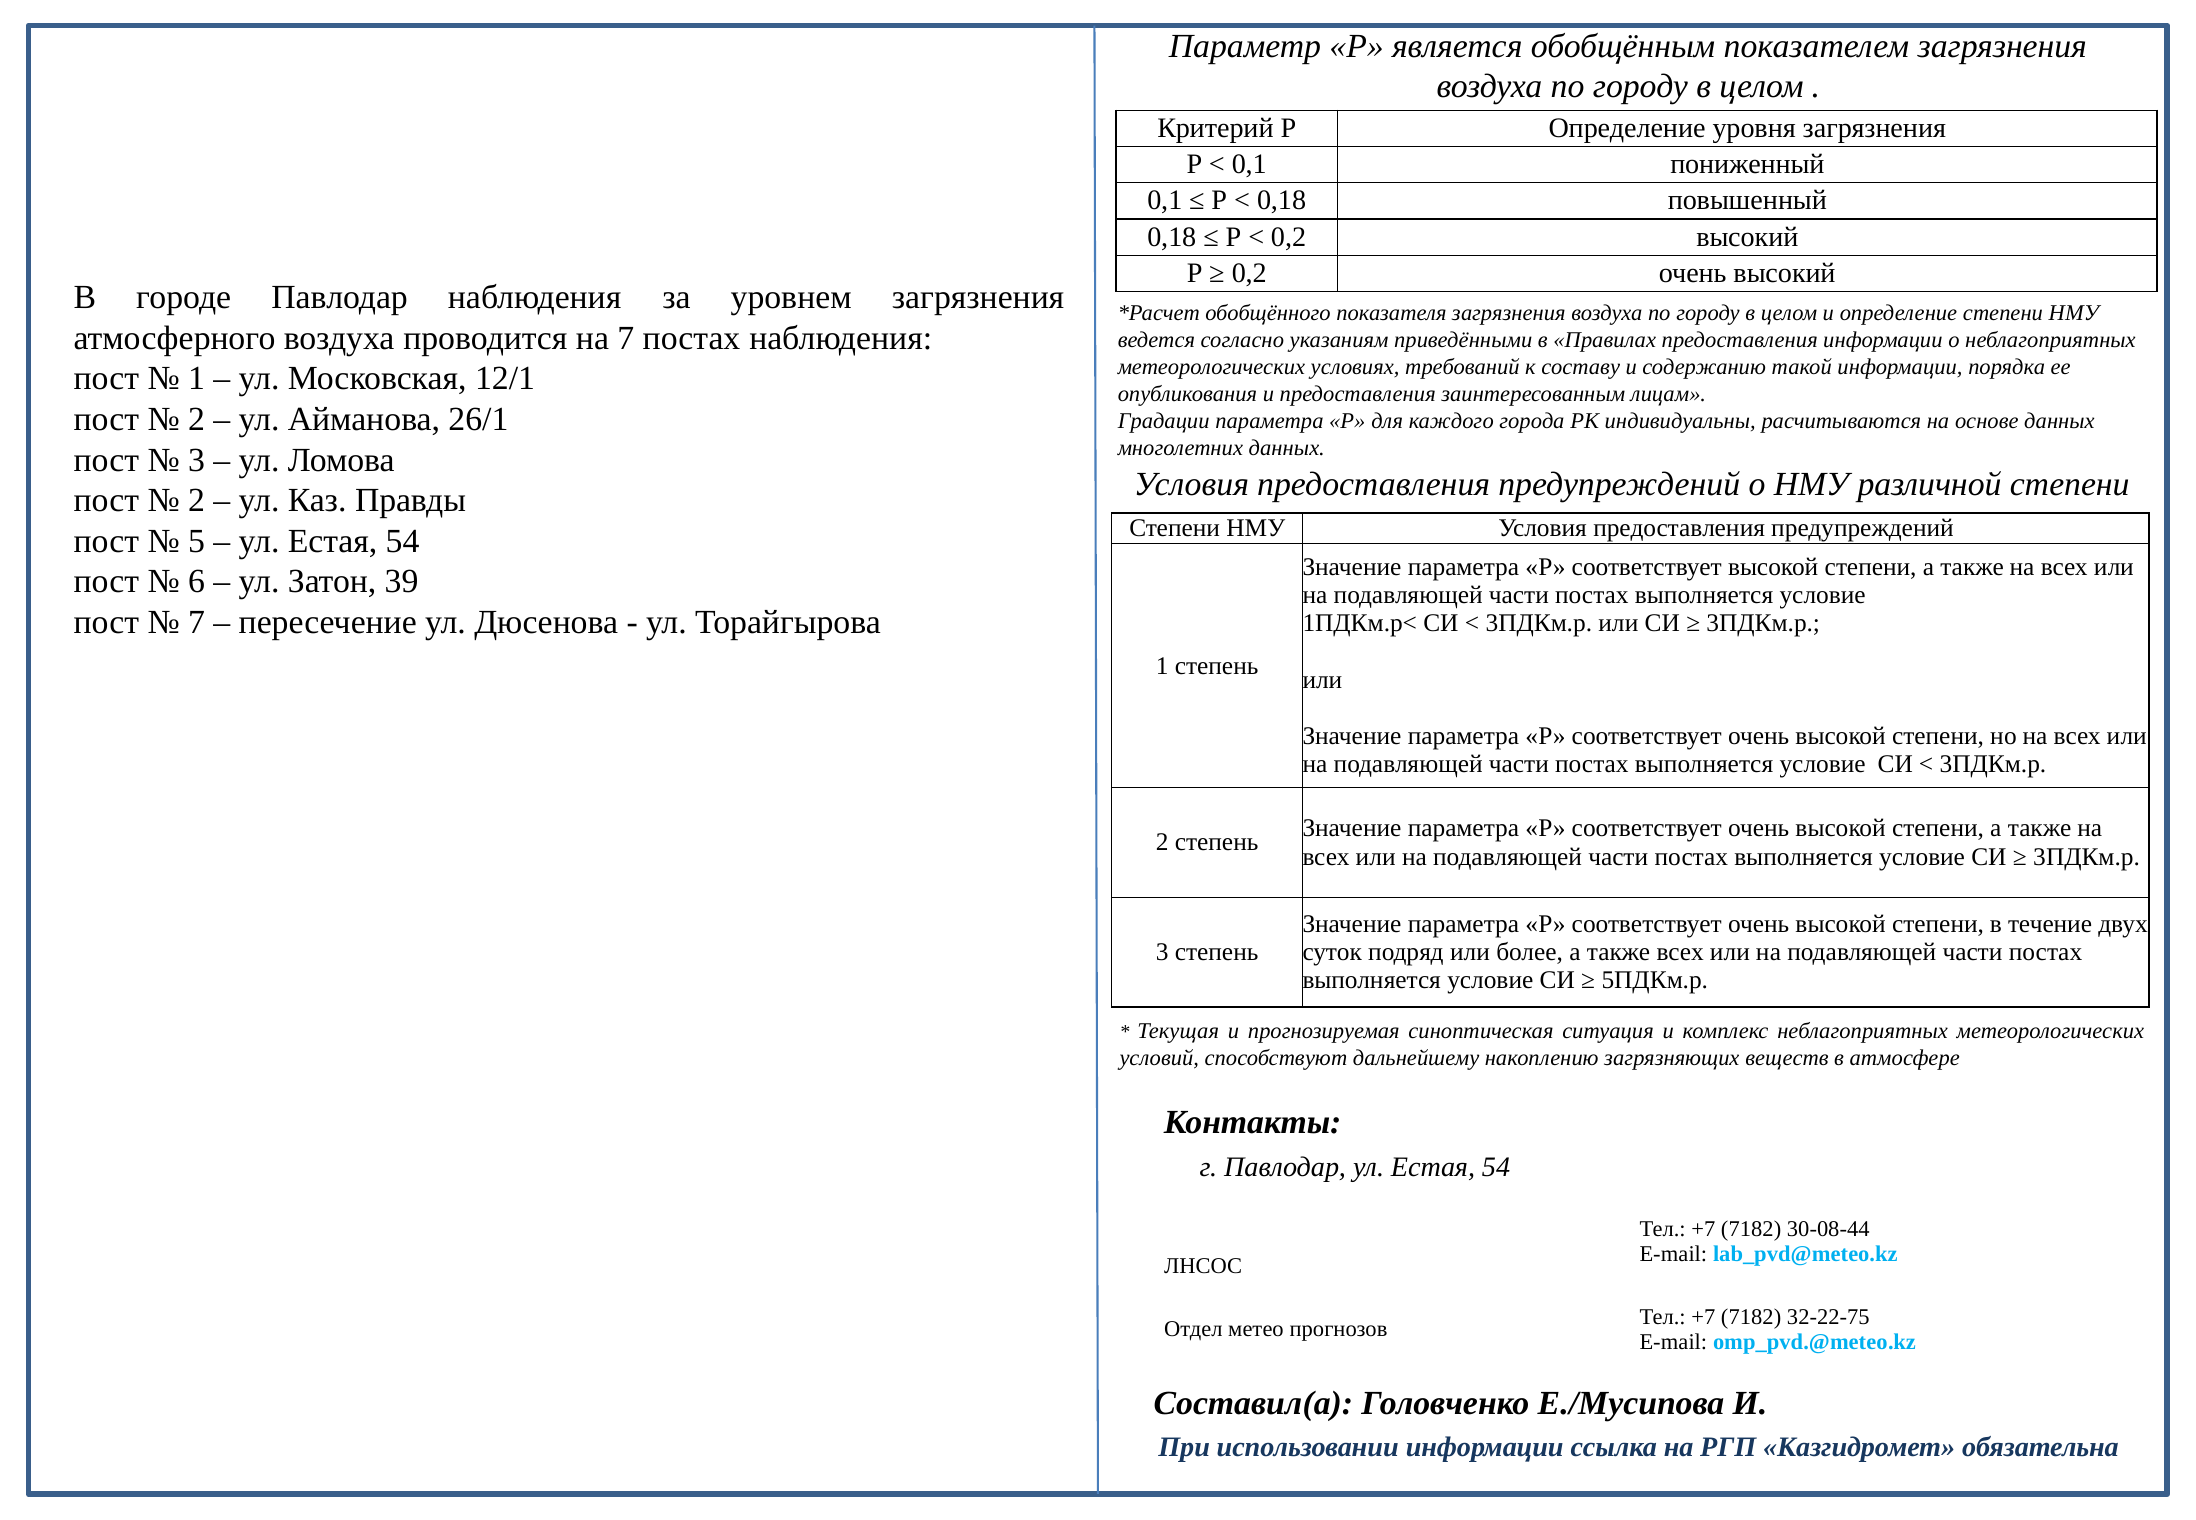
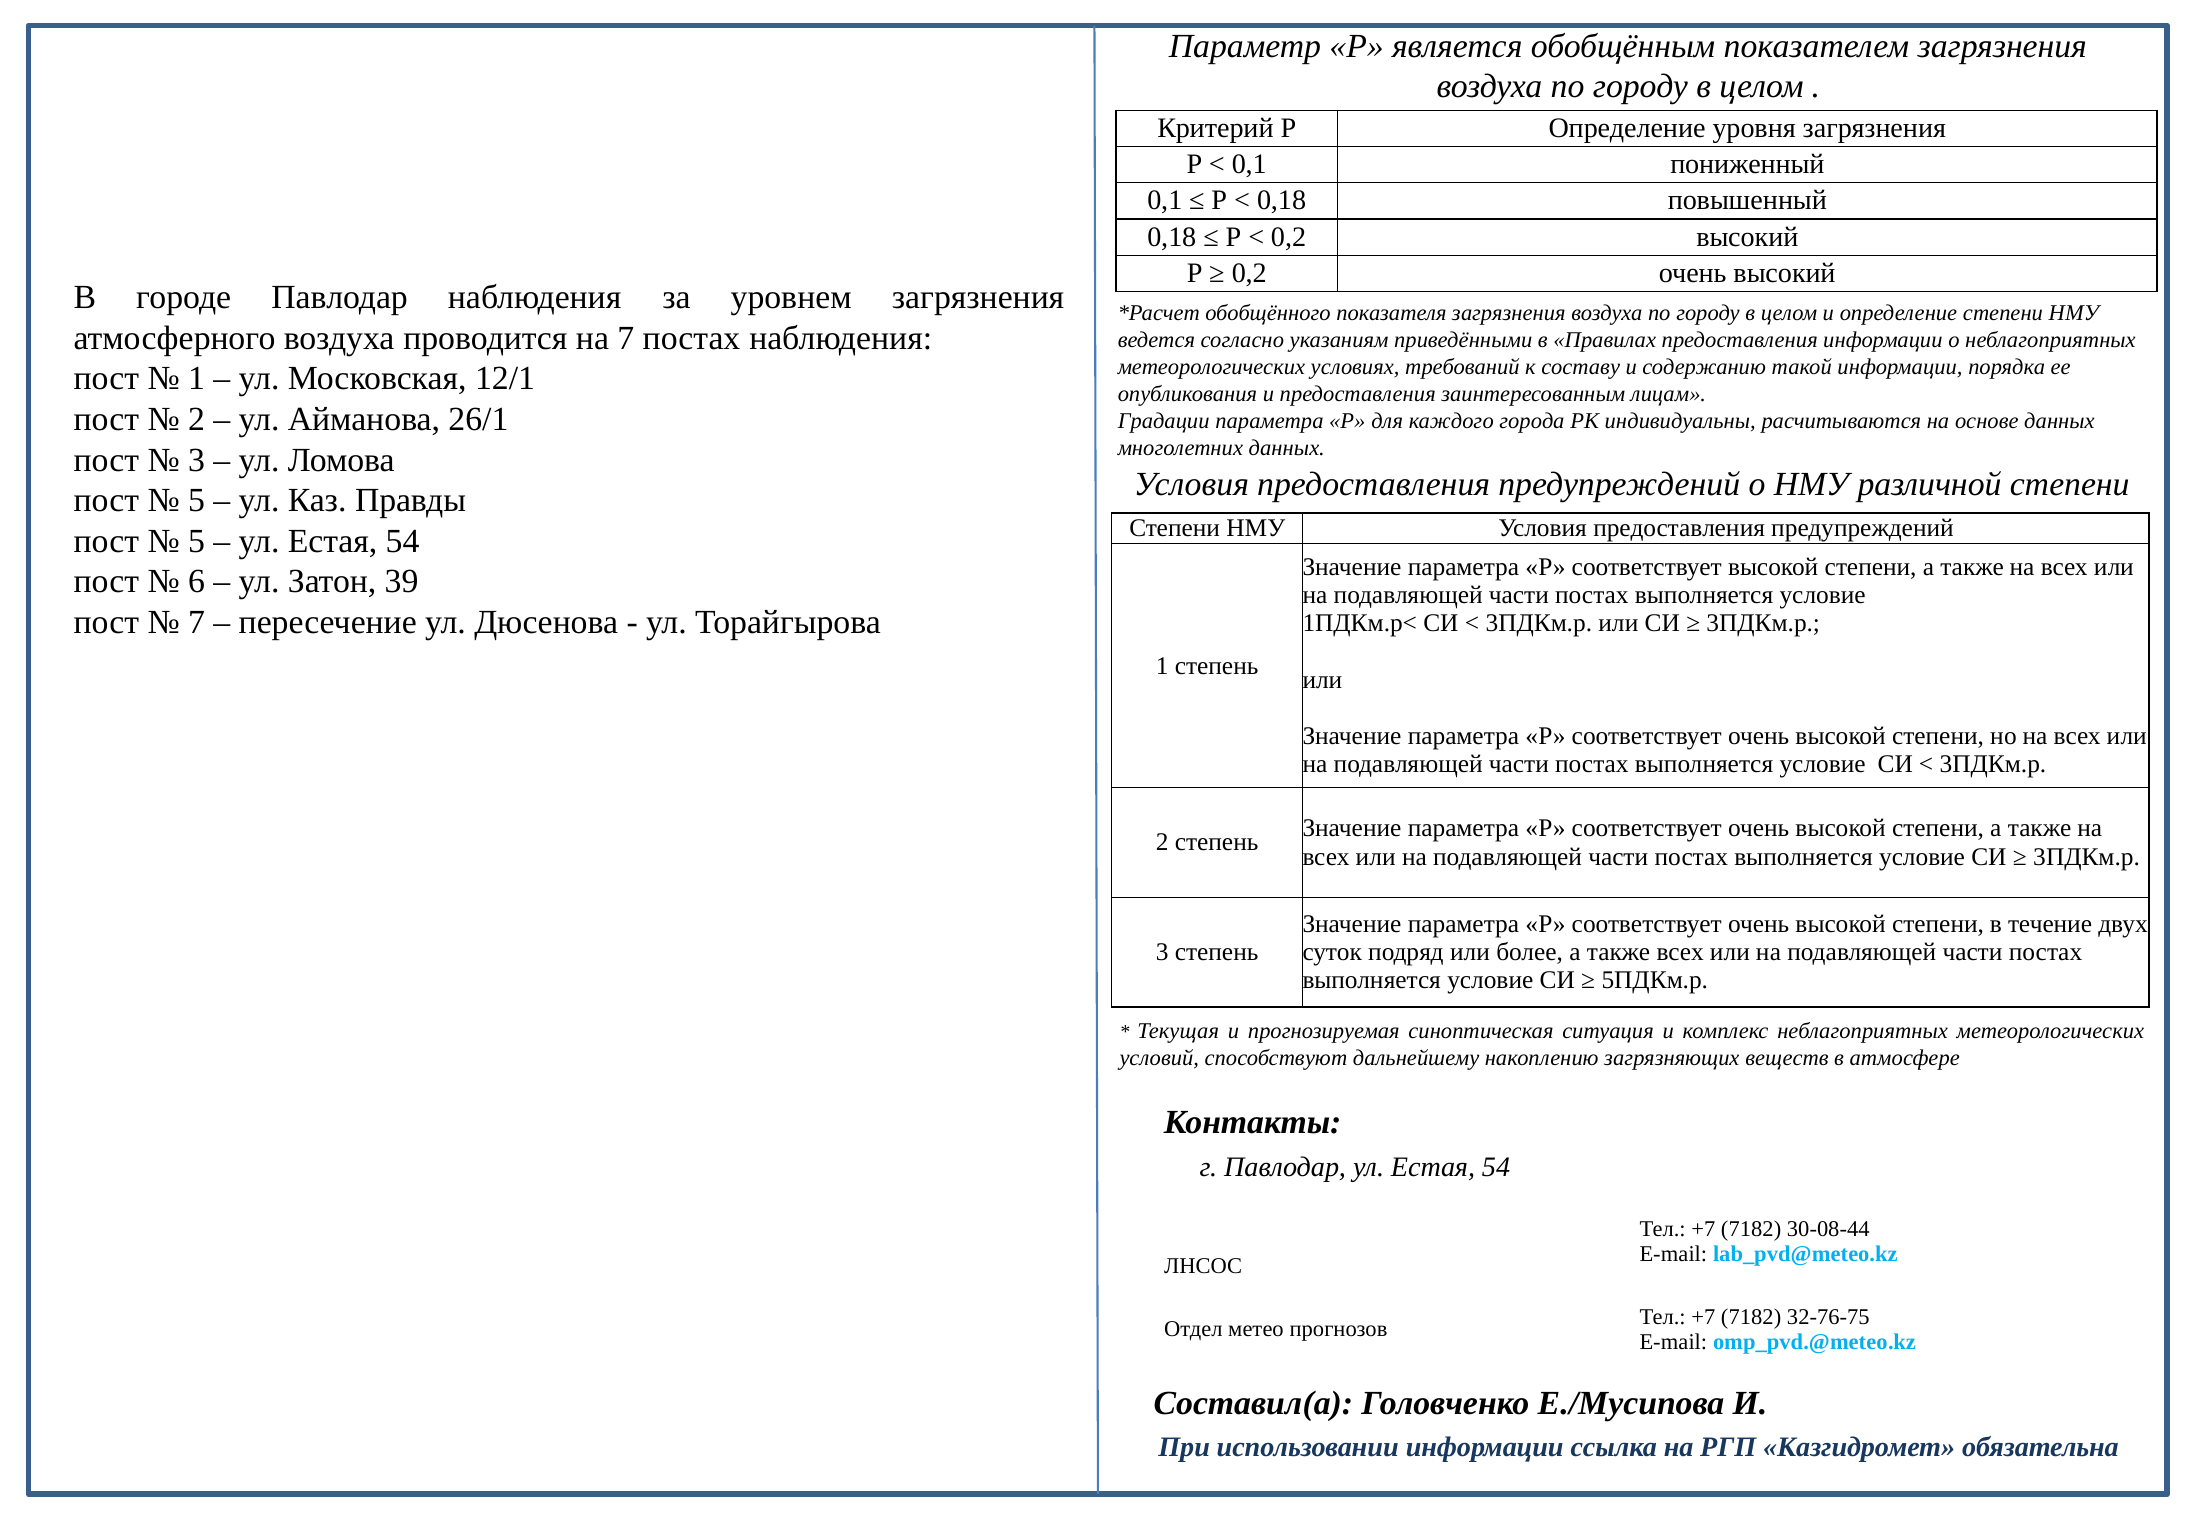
2: 2 -> 5 (196, 500)
32-22-75: 32-22-75 -> 32-76-75 (1828, 1317)
